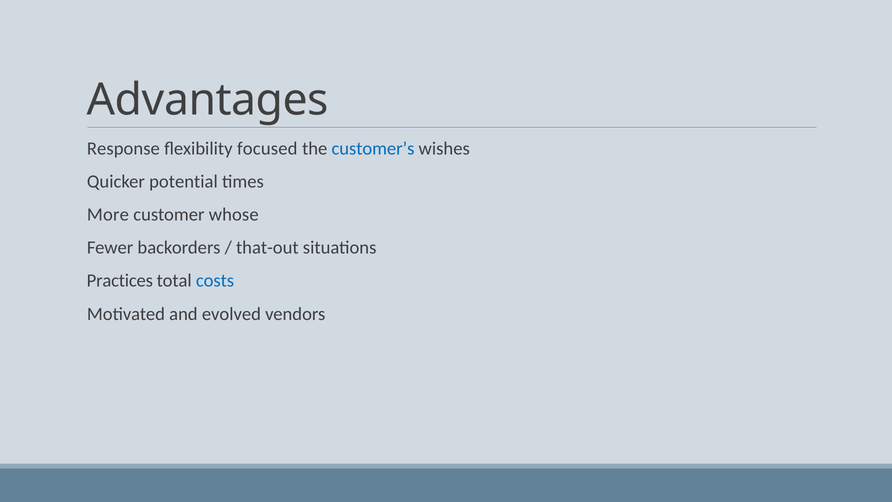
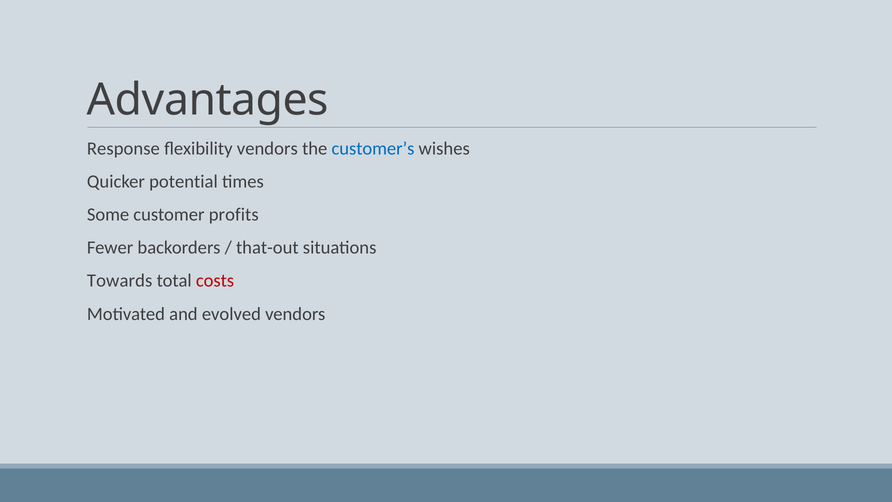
flexibility focused: focused -> vendors (267, 148)
More: More -> Some (108, 214)
whose: whose -> profits (234, 214)
Practices: Practices -> Towards (120, 281)
costs colour: blue -> red (215, 281)
